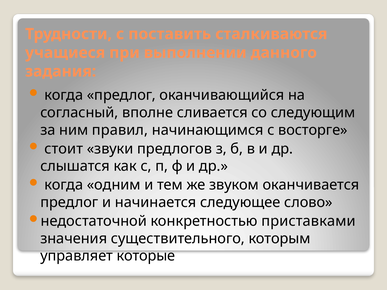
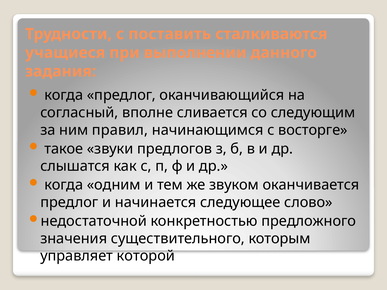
стоит: стоит -> такое (64, 149)
приставками: приставками -> предложного (309, 221)
которые: которые -> которой (146, 256)
